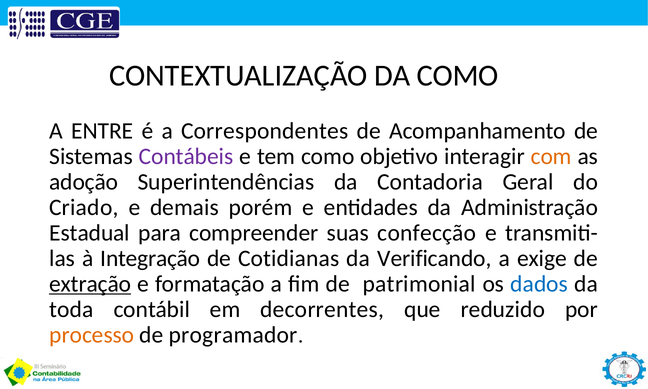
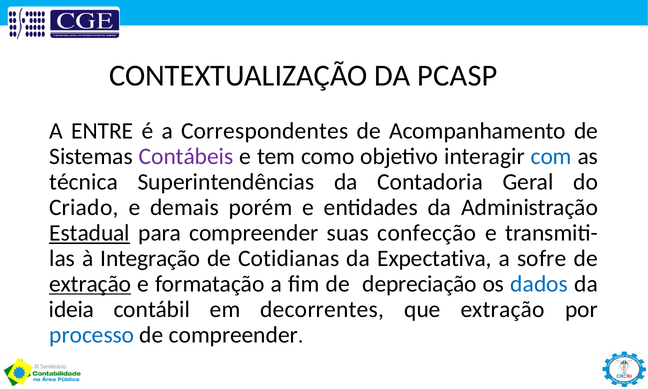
DA COMO: COMO -> PCASP (457, 75)
com colour: orange -> blue (551, 156)
adoção: adoção -> técnica (84, 182)
Estadual underline: none -> present (90, 233)
Verificando: Verificando -> Expectativa (434, 258)
exige: exige -> sofre (542, 258)
patrimonial: patrimonial -> depreciação (420, 284)
toda: toda -> ideia (72, 309)
que reduzido: reduzido -> extração (503, 309)
processo colour: orange -> blue (92, 334)
de programador: programador -> compreender (233, 334)
